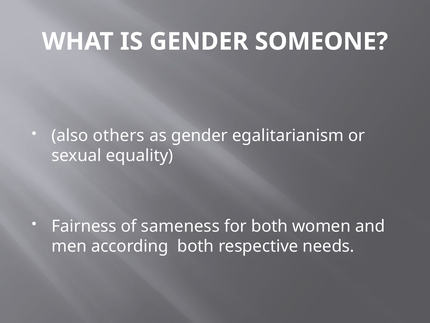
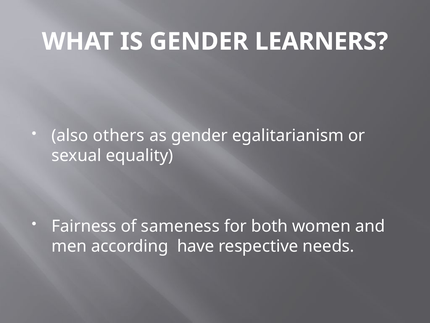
SOMEONE: SOMEONE -> LEARNERS (321, 41)
according both: both -> have (196, 246)
